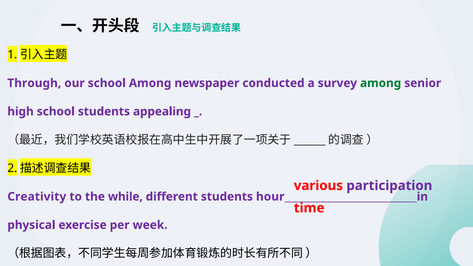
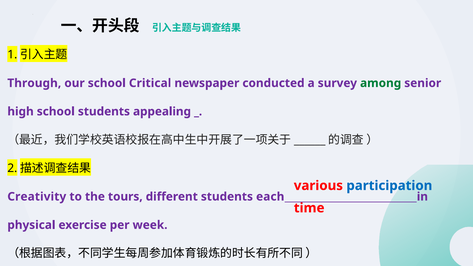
school Among: Among -> Critical (150, 83)
participation colour: purple -> blue (389, 186)
while: while -> tours (125, 197)
hour: hour -> each (270, 197)
